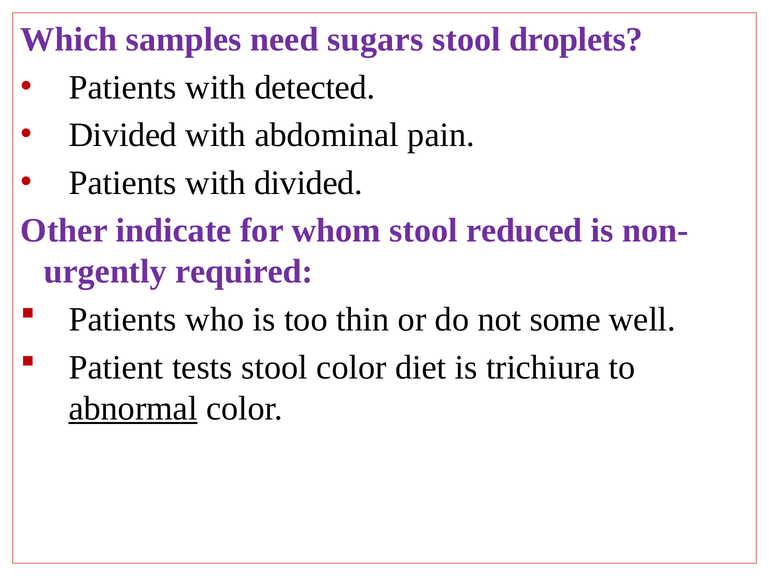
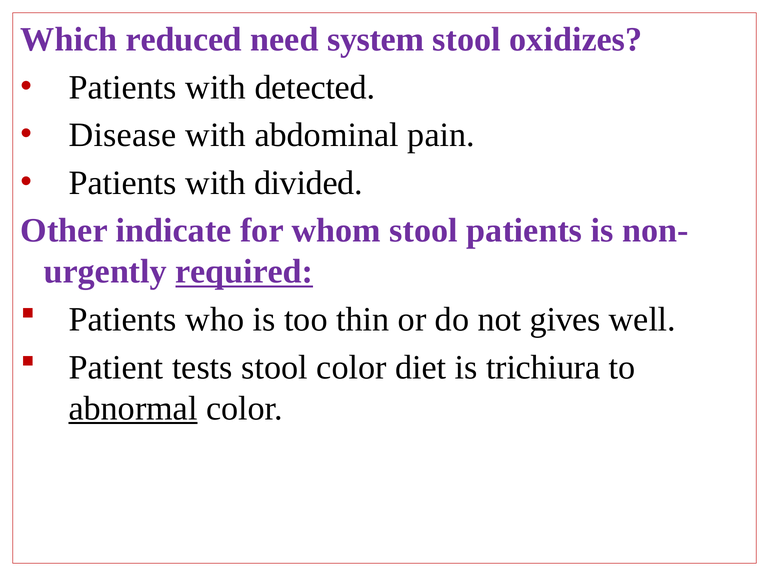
samples: samples -> reduced (184, 40)
sugars: sugars -> system (376, 40)
droplets: droplets -> oxidizes (576, 40)
Divided: Divided -> Disease (123, 135)
stool reduced: reduced -> patients (524, 231)
required underline: none -> present (244, 272)
some: some -> gives (565, 320)
